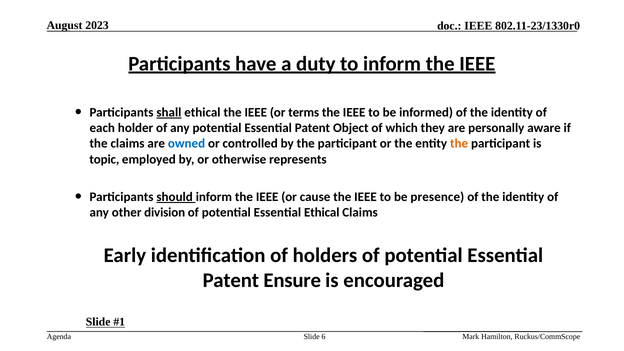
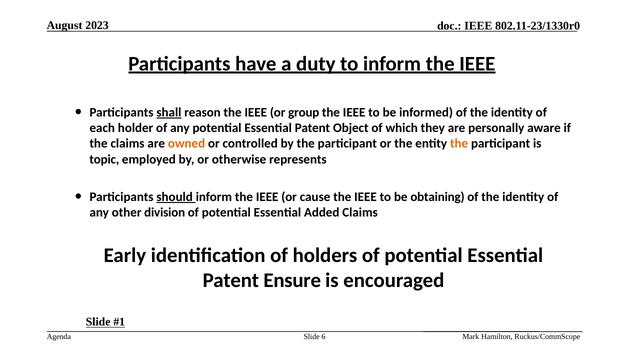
shall ethical: ethical -> reason (202, 112)
terms: terms -> group (304, 112)
owned colour: blue -> orange (186, 144)
presence: presence -> obtaining (437, 197)
Essential Ethical: Ethical -> Added (322, 213)
